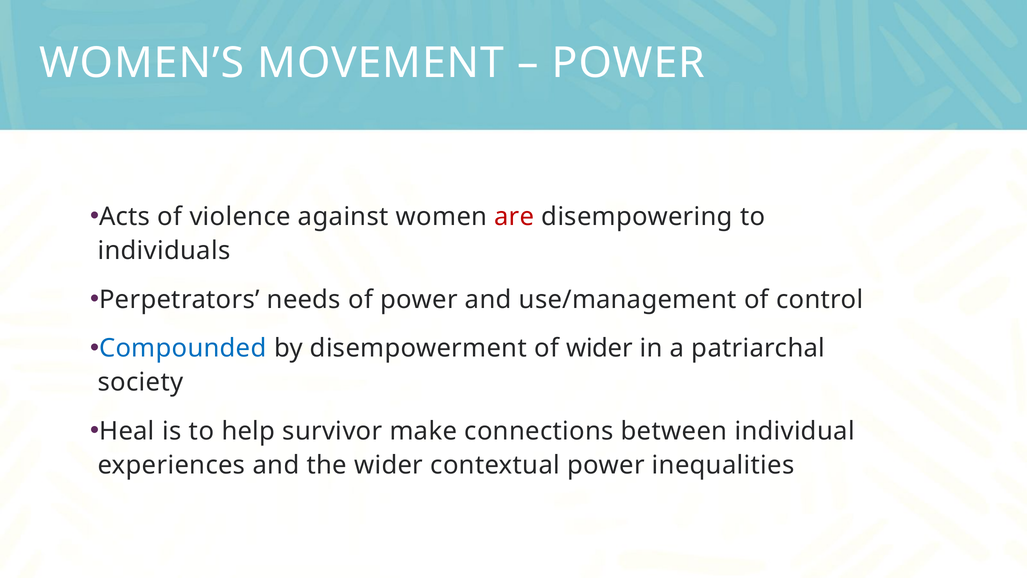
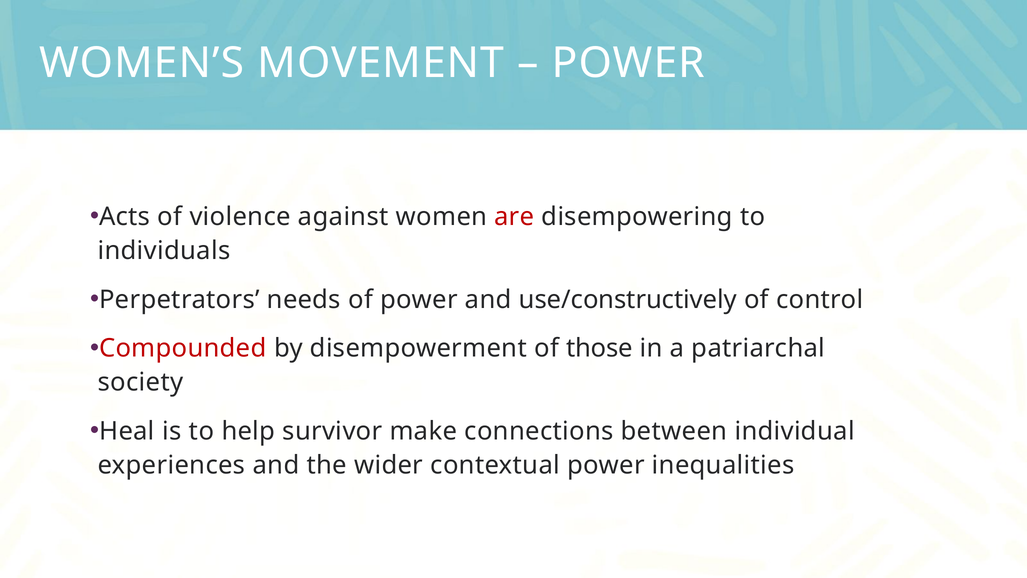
use/management: use/management -> use/constructively (628, 299)
Compounded colour: blue -> red (183, 348)
of wider: wider -> those (599, 348)
